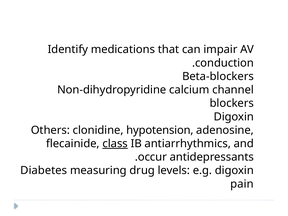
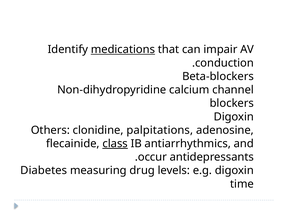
medications underline: none -> present (123, 49)
hypotension: hypotension -> palpitations (160, 130)
pain: pain -> time (242, 184)
